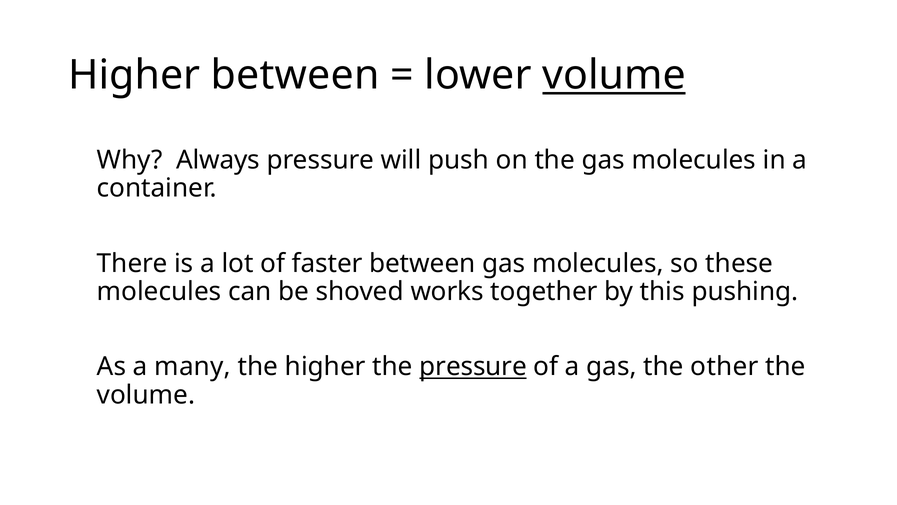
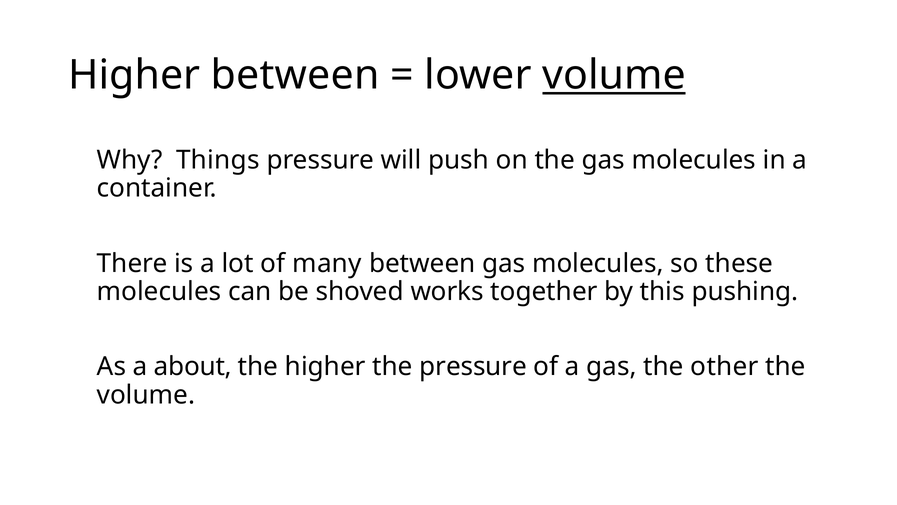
Always: Always -> Things (218, 160)
faster: faster -> many (327, 263)
many: many -> about (193, 366)
pressure underline: present -> none (473, 366)
